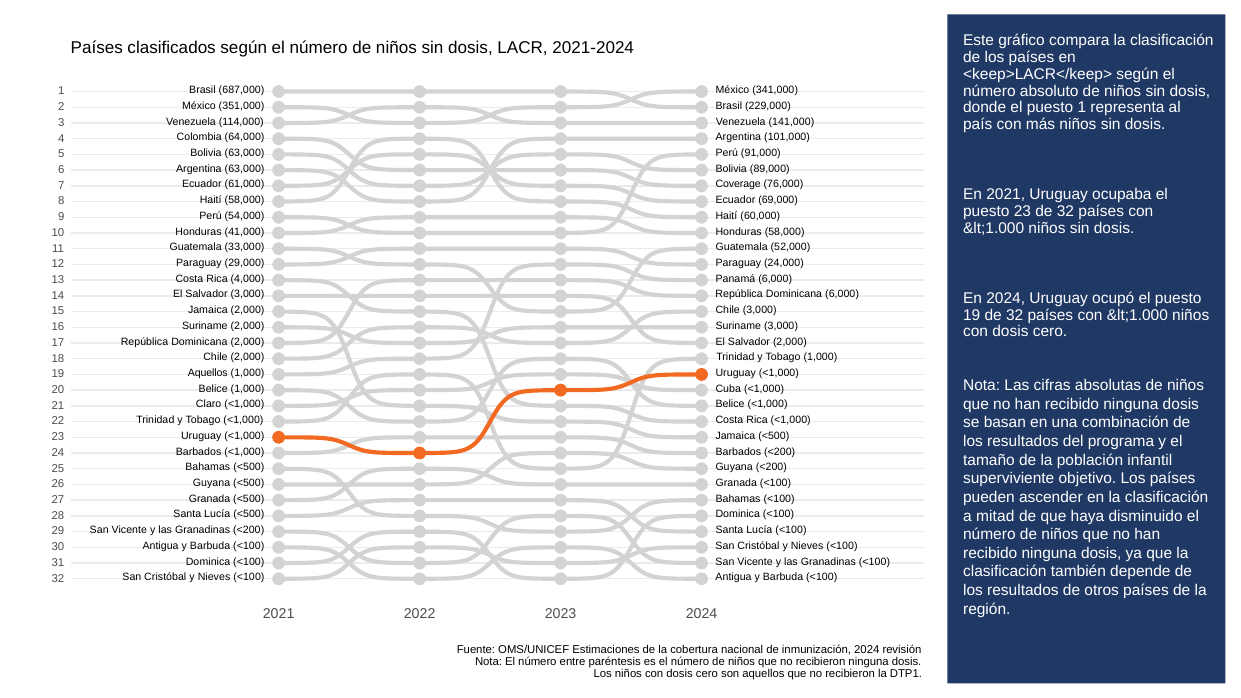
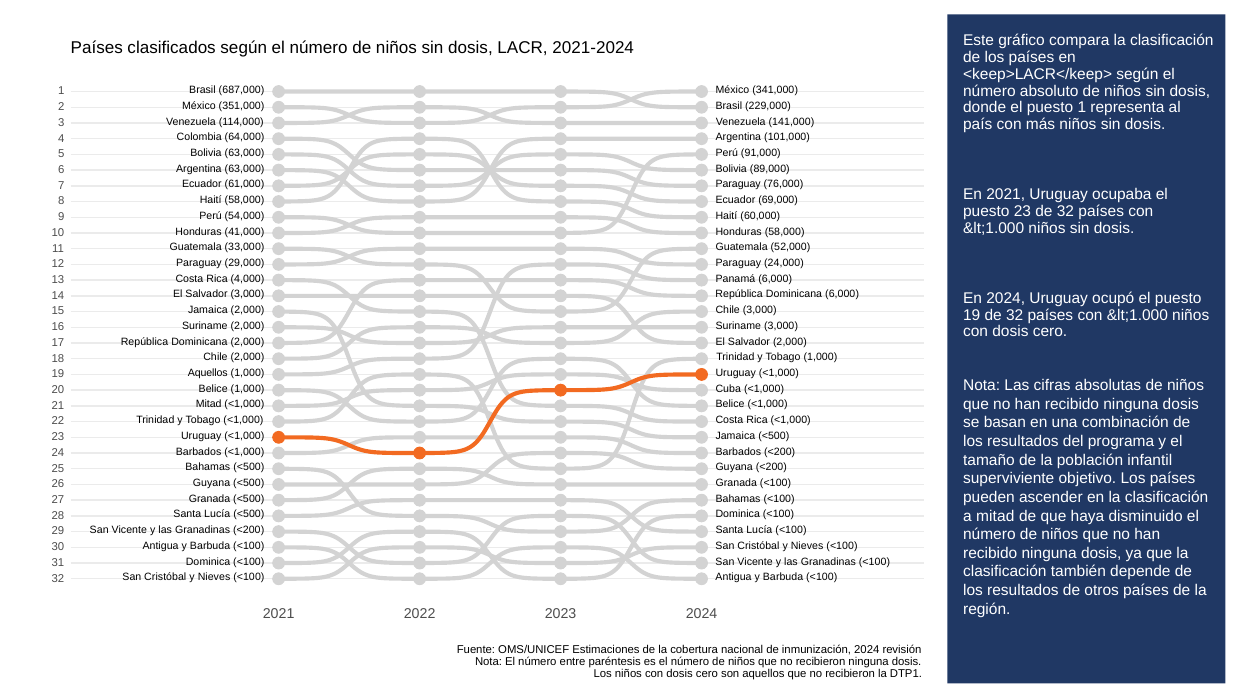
Coverage: Coverage -> Paraguay (738, 184)
Claro: Claro -> Mitad (209, 404)
